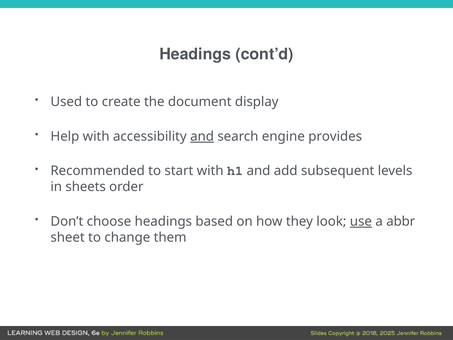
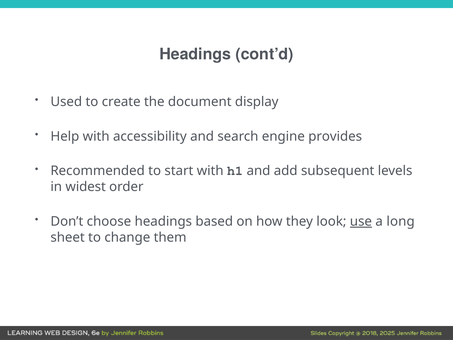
and underline: present -> none (202, 136)
sheets: sheets -> widest (86, 187)
abbr: abbr -> long (401, 221)
